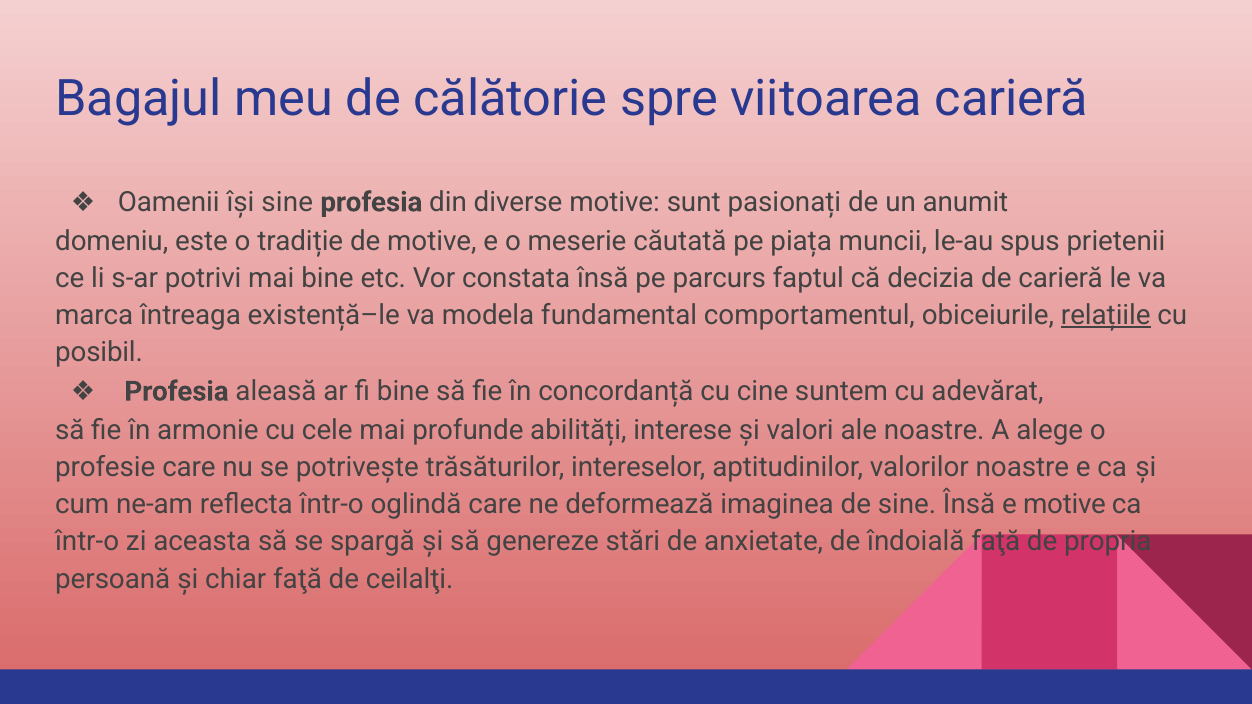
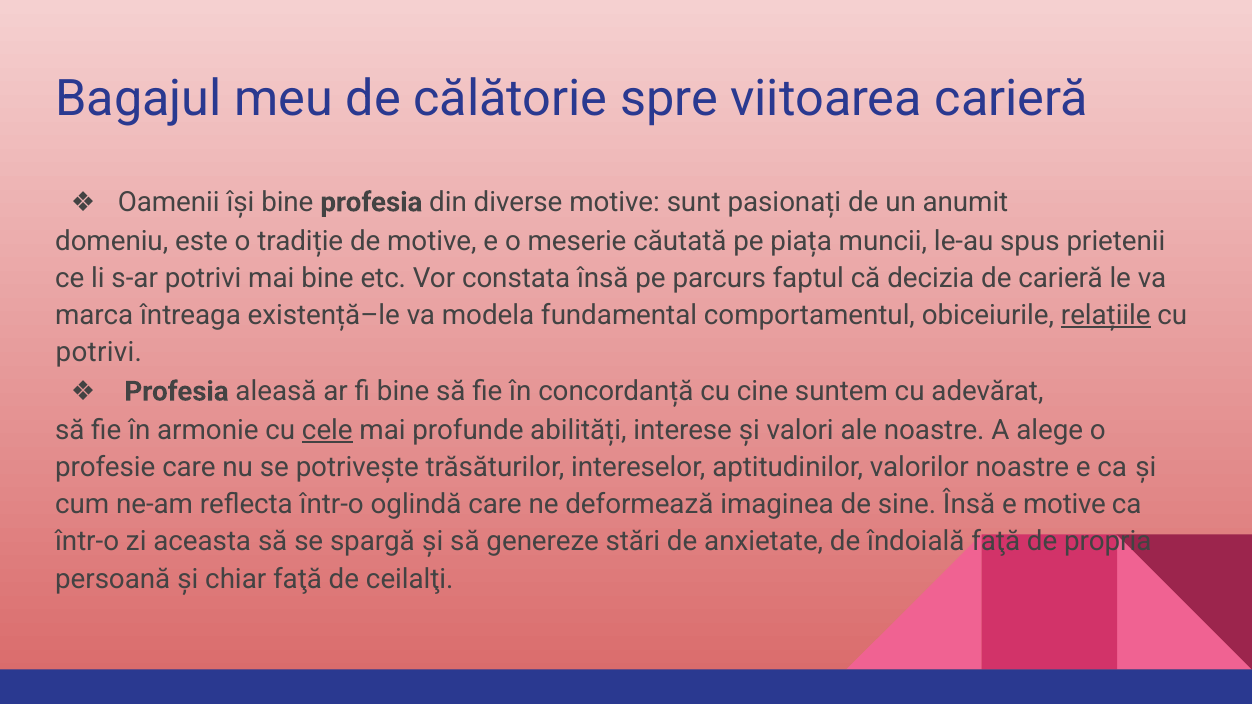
își sine: sine -> bine (287, 202)
posibil: posibil -> potrivi (99, 353)
cele underline: none -> present (327, 430)
